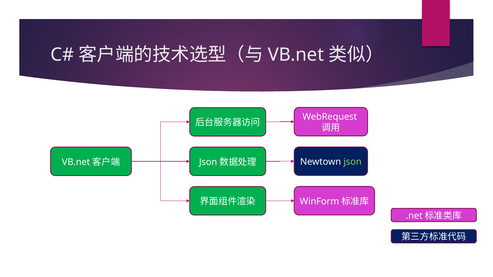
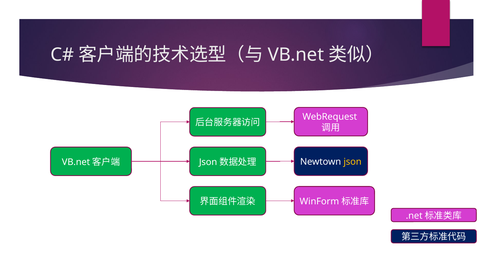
json colour: light green -> yellow (353, 162)
